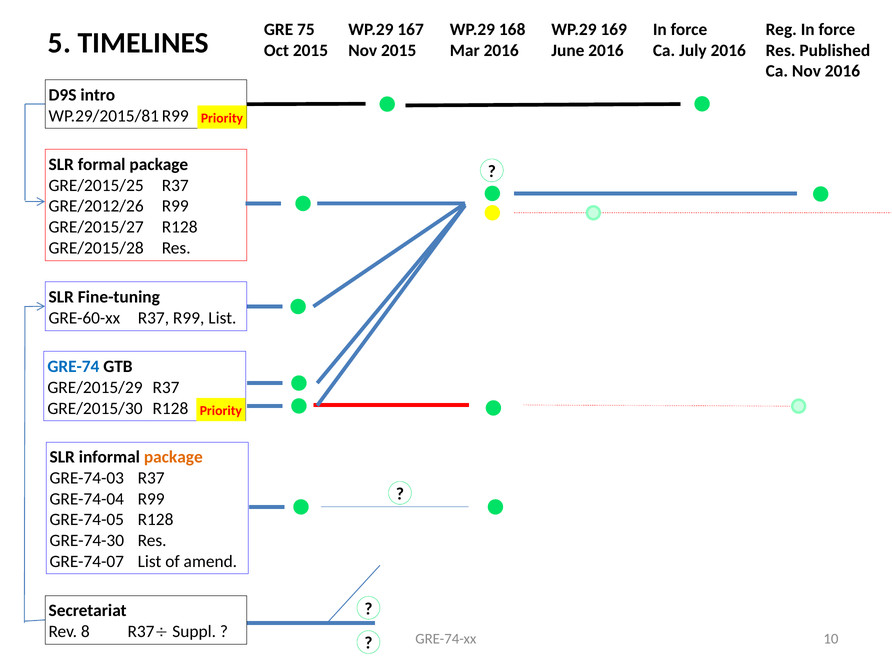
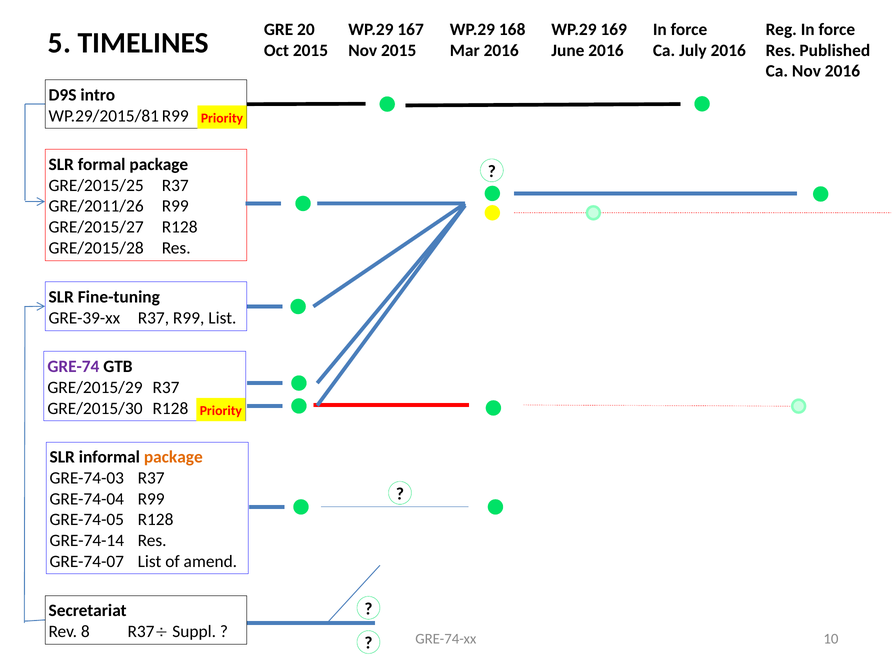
75: 75 -> 20 (306, 30)
GRE/2012/26: GRE/2012/26 -> GRE/2011/26 (96, 206)
GRE-60-xx: GRE-60-xx -> GRE-39-xx (84, 318)
GRE-74 colour: blue -> purple (73, 367)
GRE-74-30: GRE-74-30 -> GRE-74-14 (87, 540)
